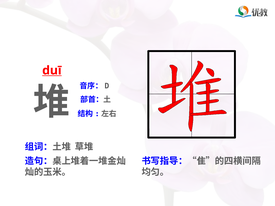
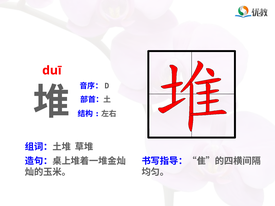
duī underline: present -> none (52, 71)
